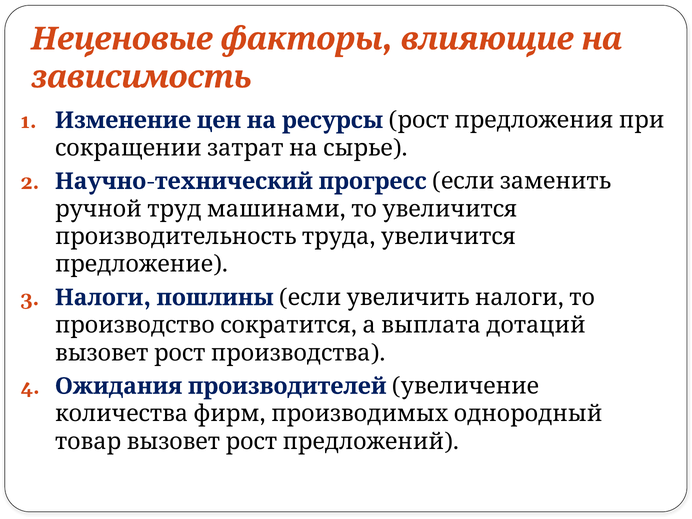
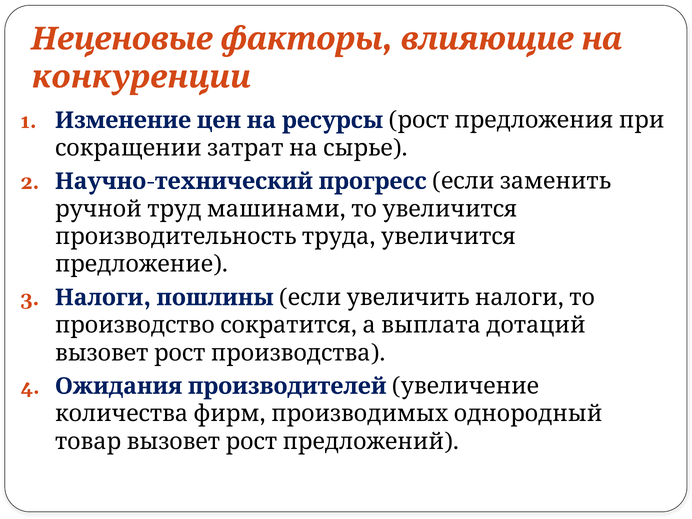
зависимость: зависимость -> конкуренции (141, 77)
